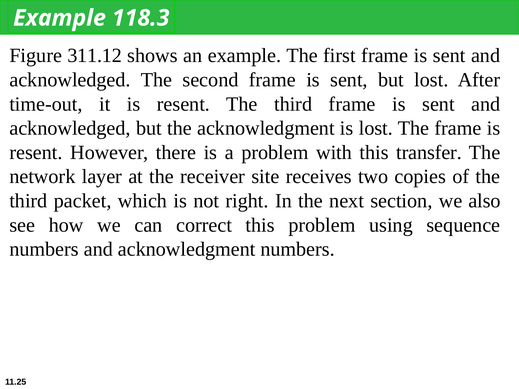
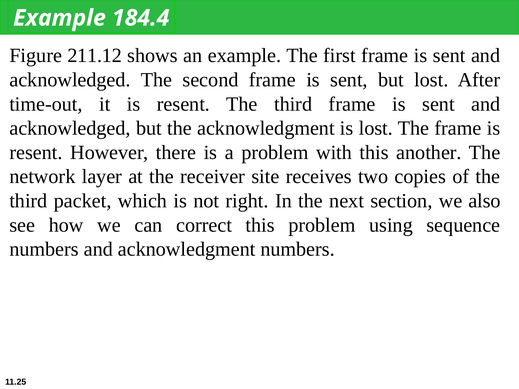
118.3: 118.3 -> 184.4 (141, 18)
311.12: 311.12 -> 211.12 (95, 56)
transfer: transfer -> another (429, 153)
